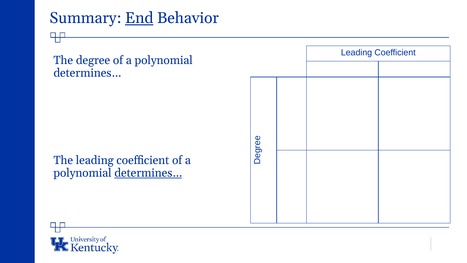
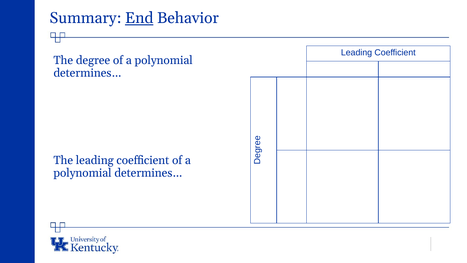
determines… underline: present -> none (148, 173)
